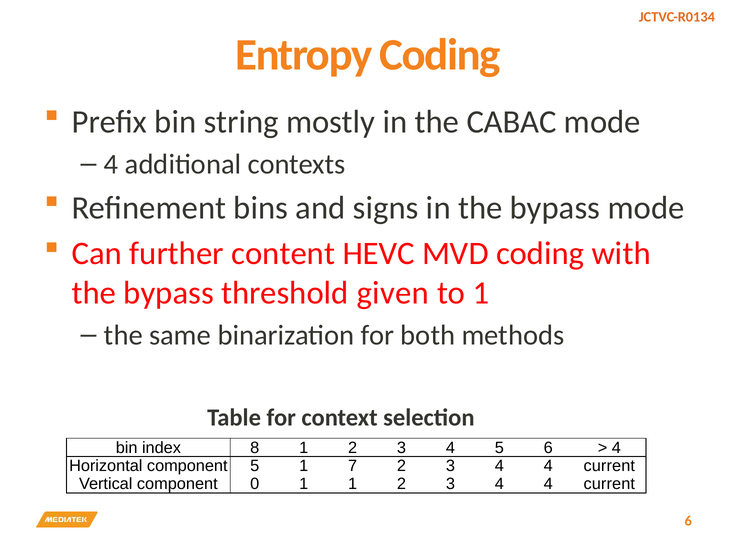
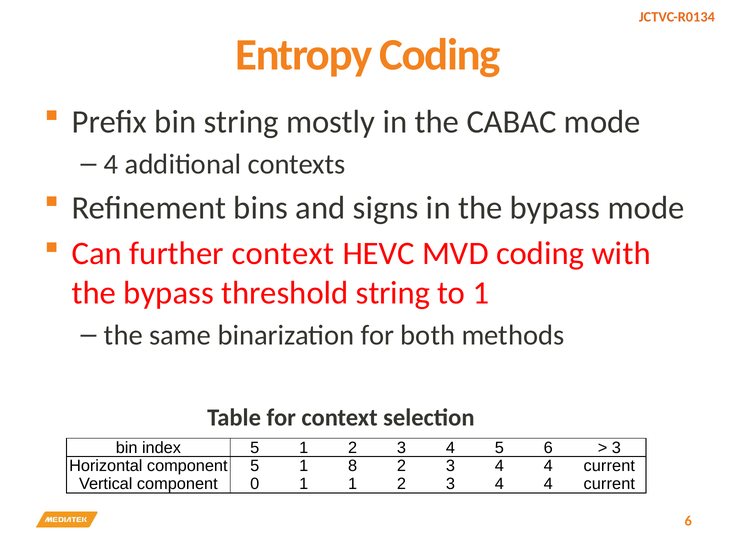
further content: content -> context (283, 254)
threshold given: given -> string (393, 293)
index 8: 8 -> 5 (255, 448)
4: 4 -> 3 (616, 448)
7: 7 -> 8 (353, 466)
